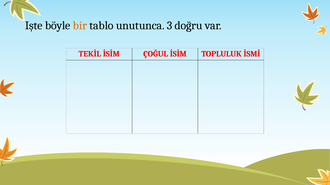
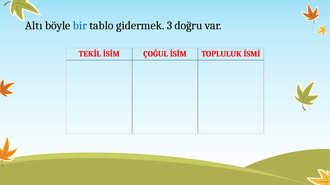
Işte: Işte -> Altı (34, 26)
bir colour: orange -> blue (80, 26)
unutunca: unutunca -> gidermek (140, 26)
